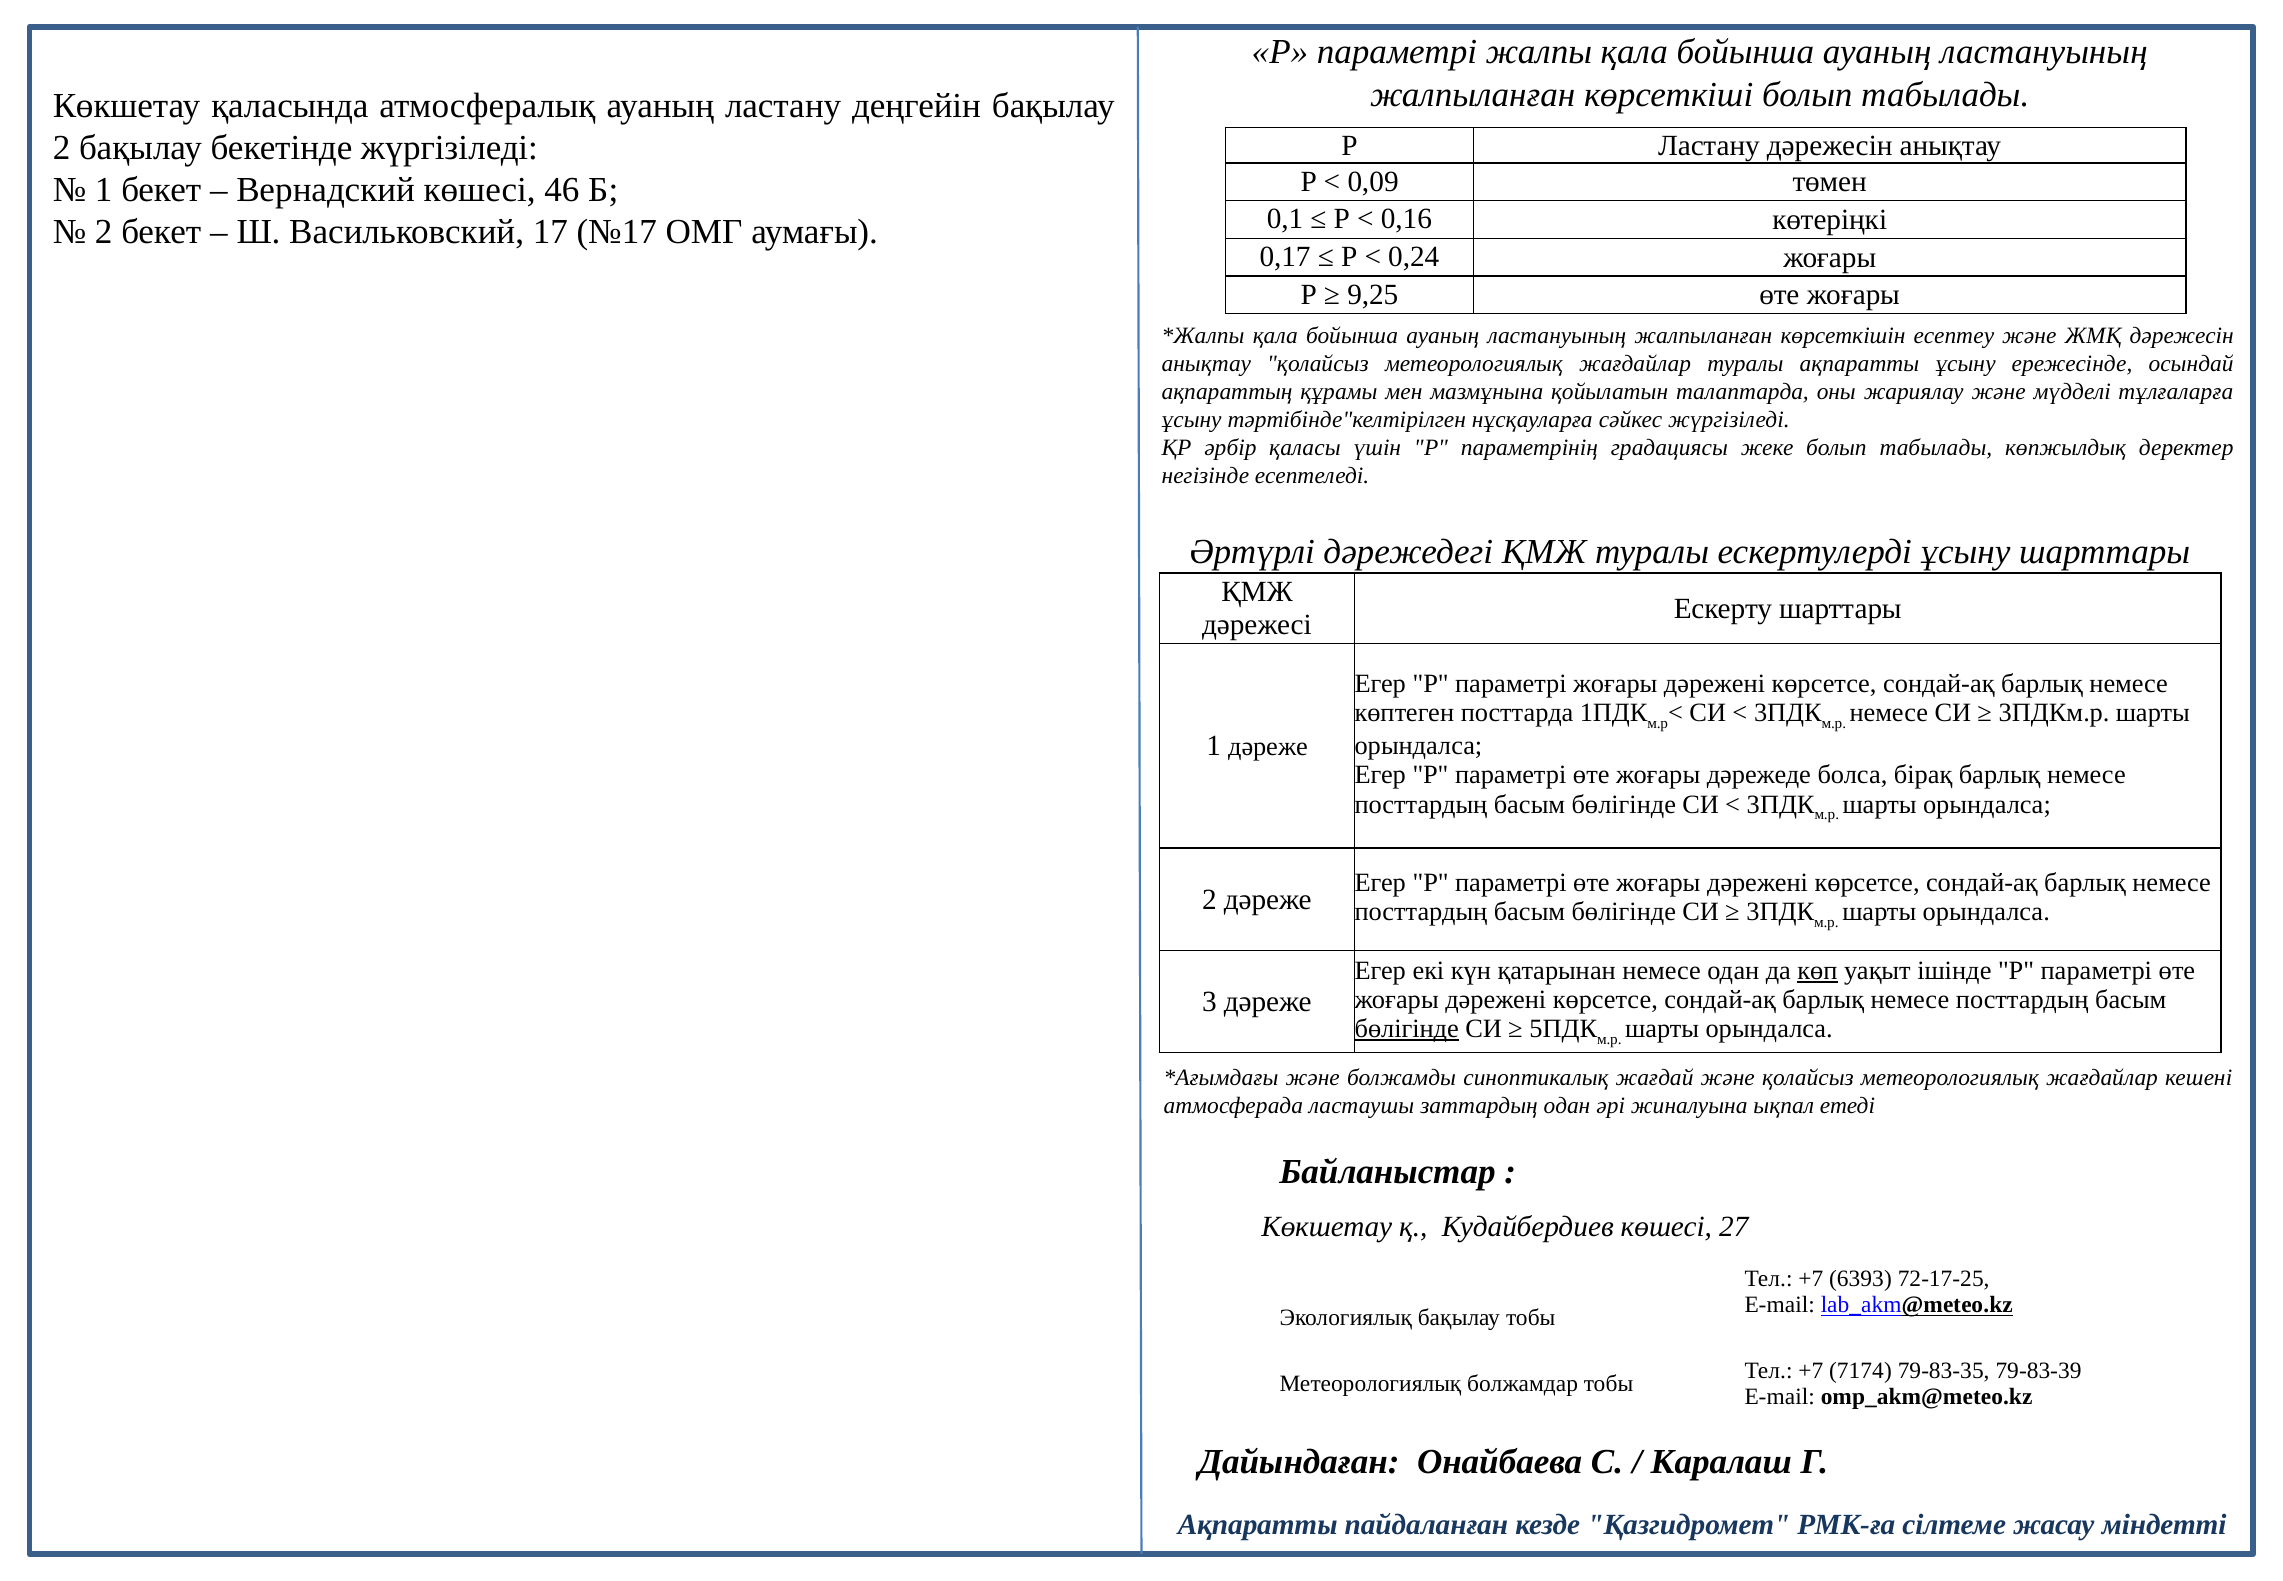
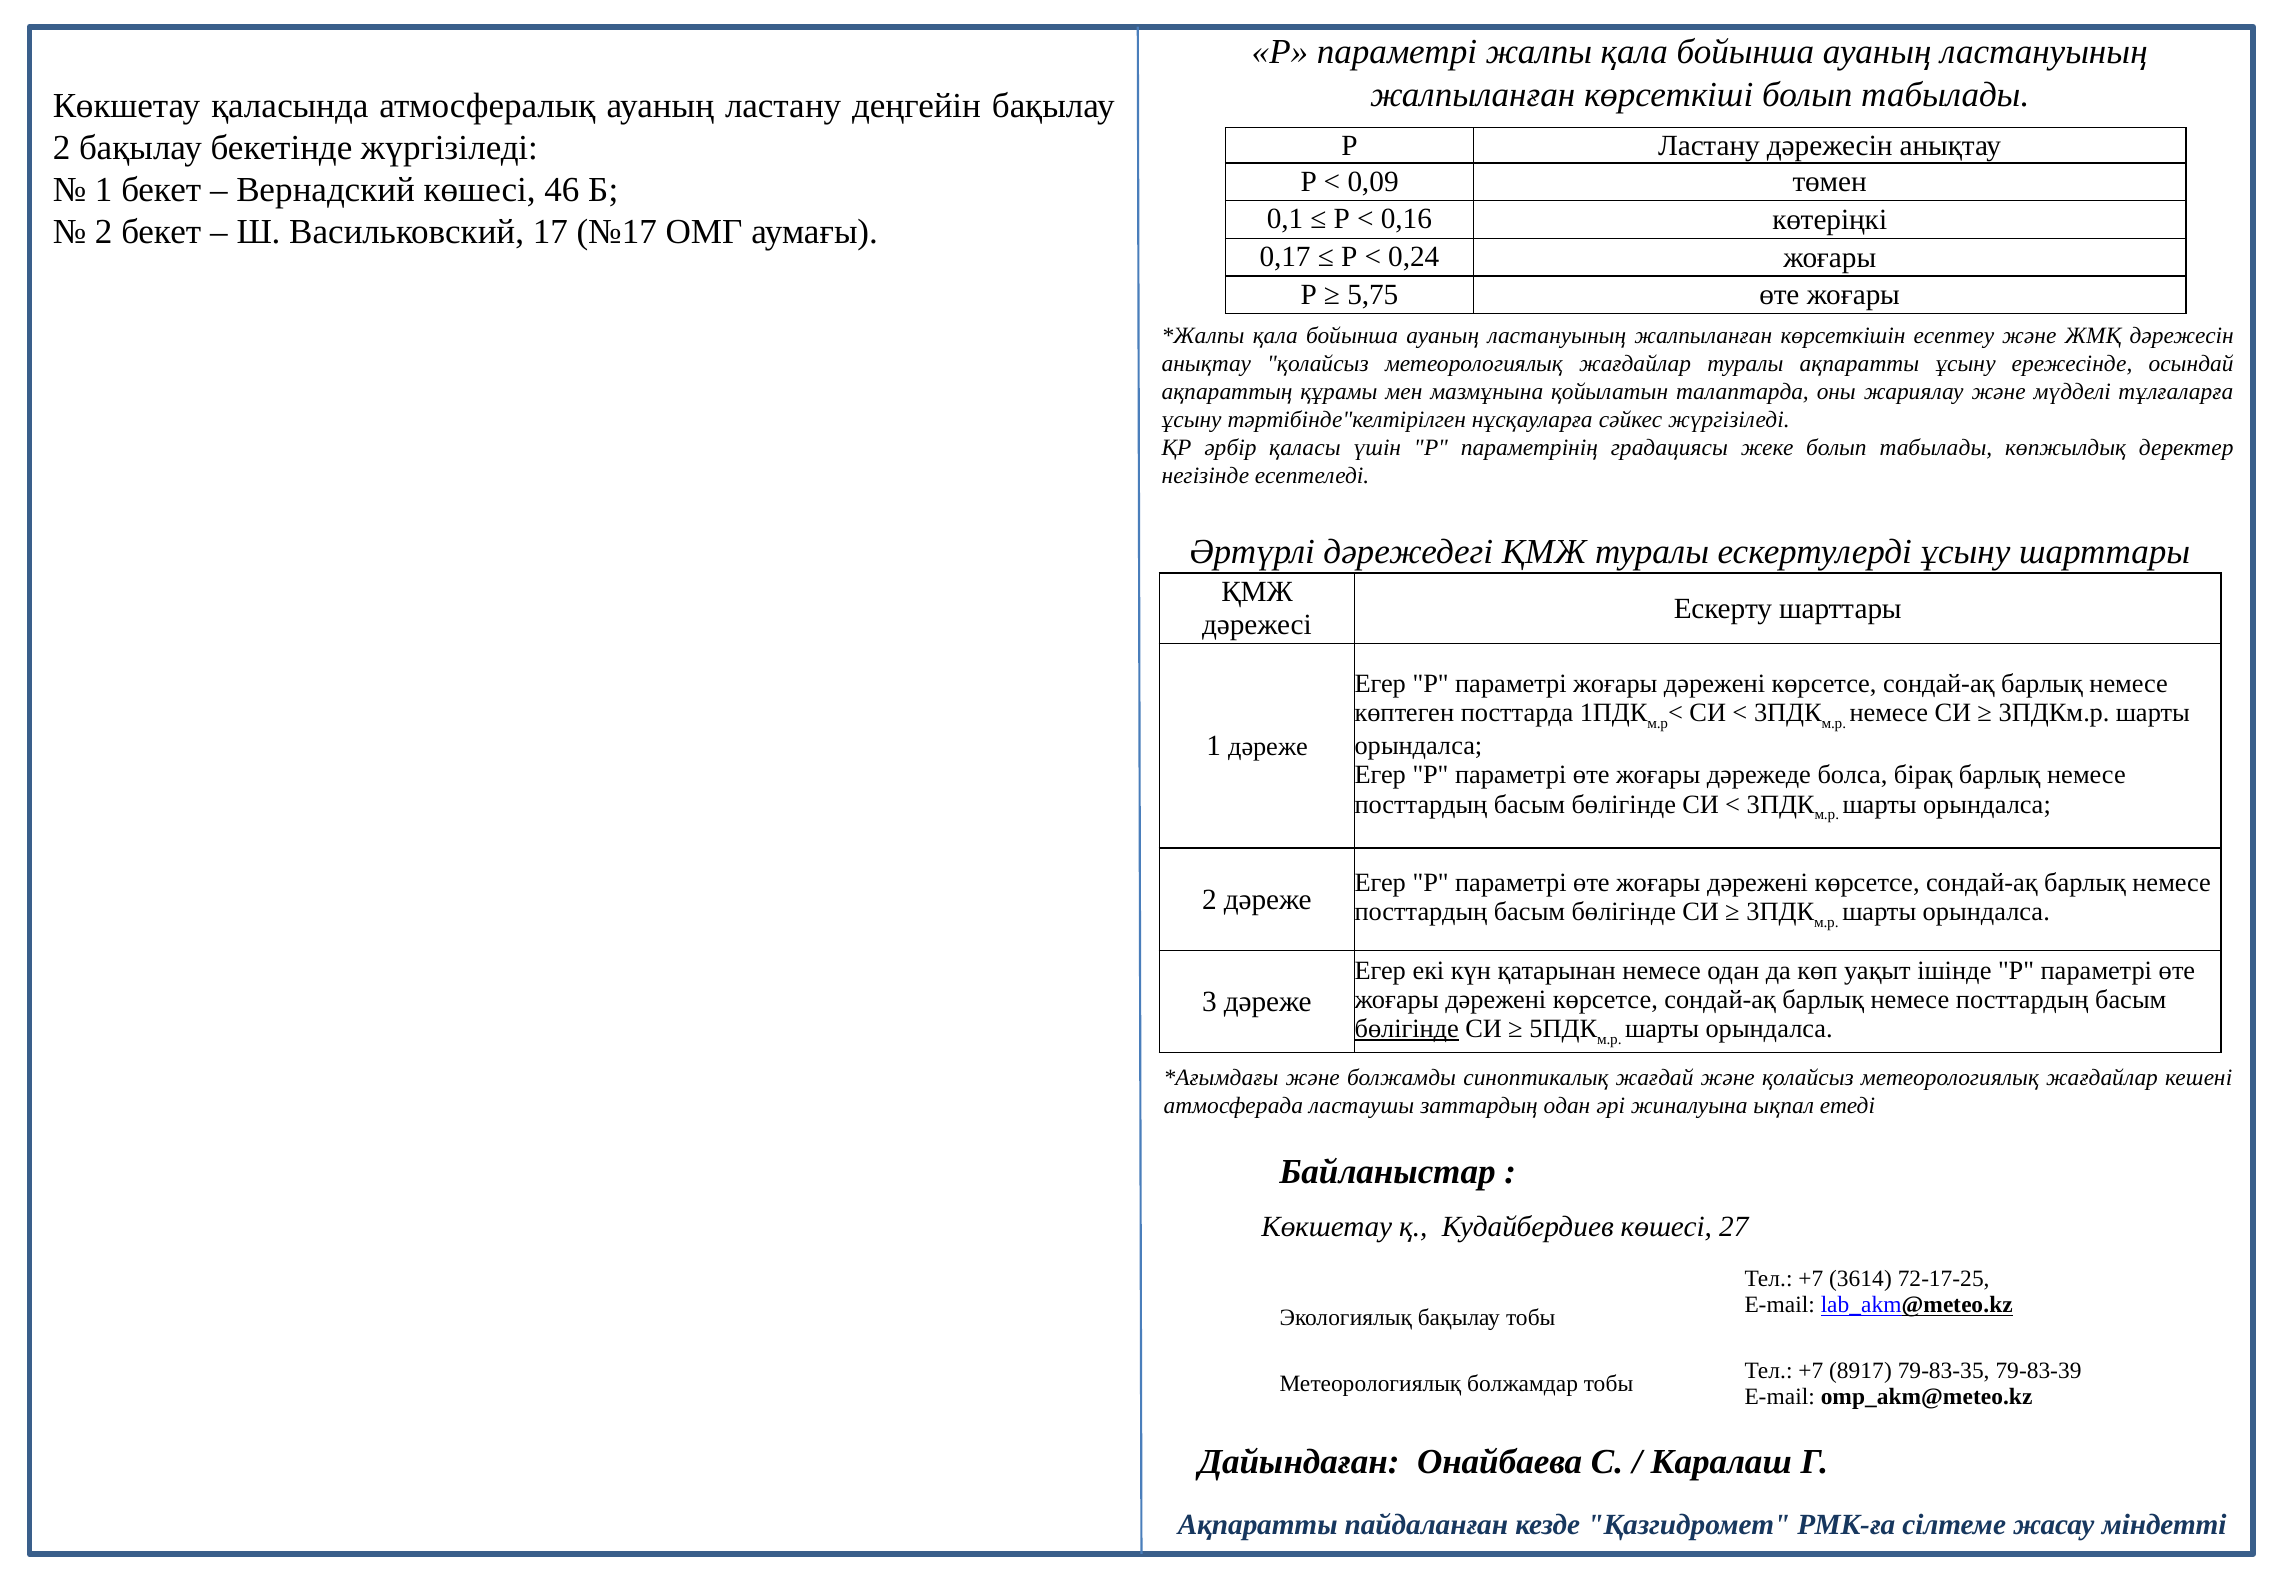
9,25: 9,25 -> 5,75 (1373, 295)
көп underline: present -> none (1817, 970)
6393: 6393 -> 3614 (1860, 1279)
7174: 7174 -> 8917 (1860, 1370)
